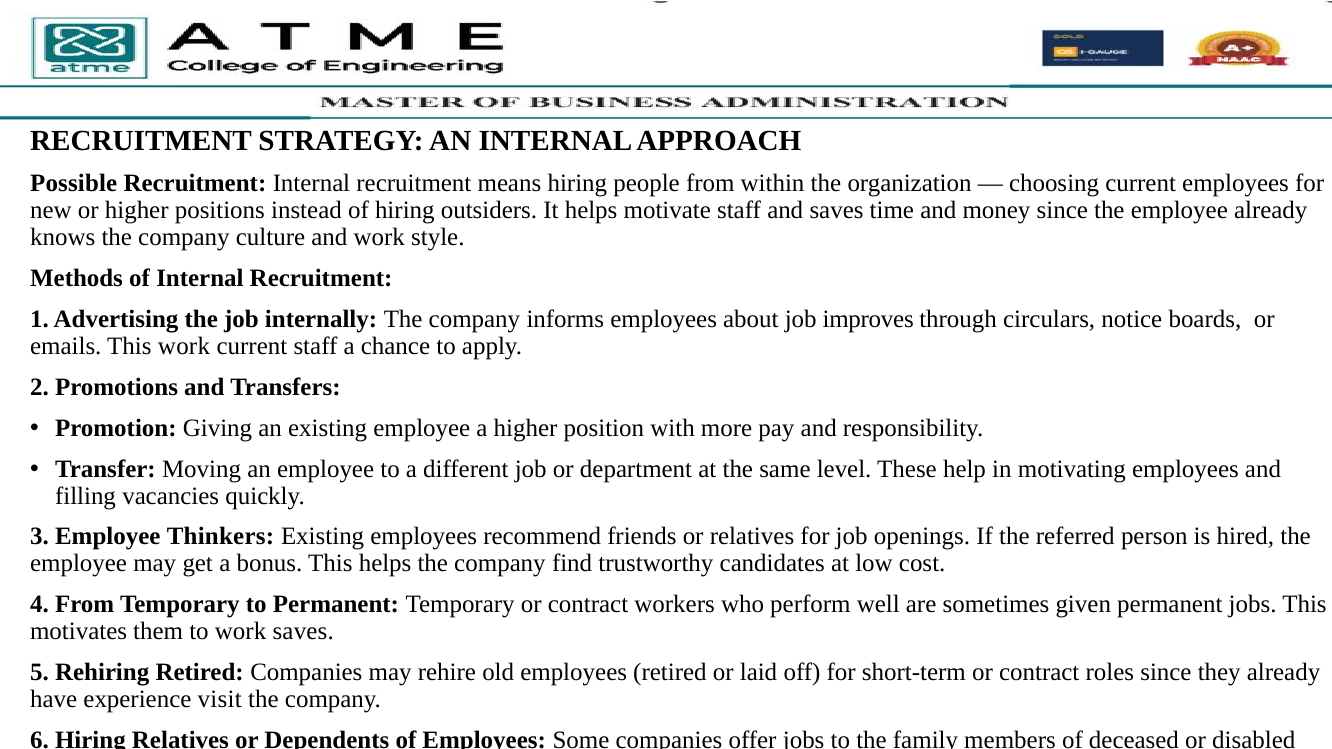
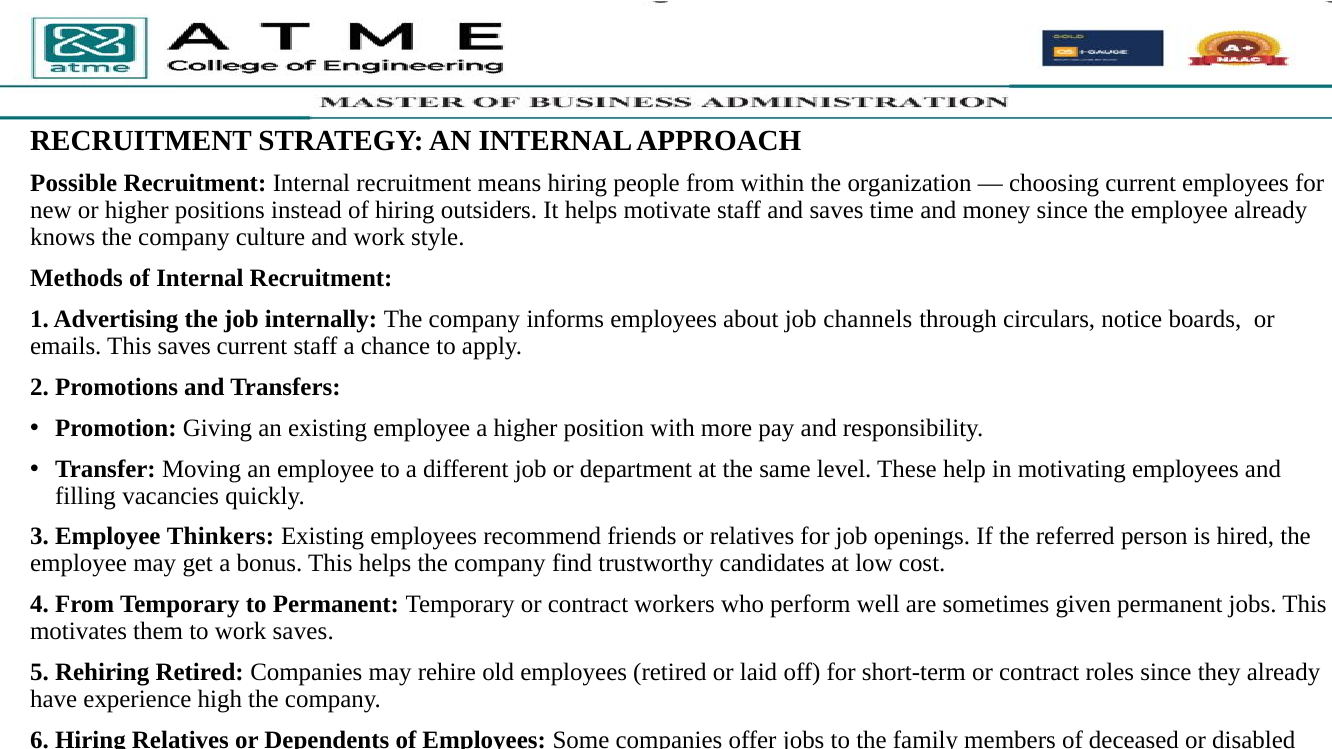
improves: improves -> channels (868, 319)
This work: work -> saves (184, 346)
visit: visit -> high (220, 700)
